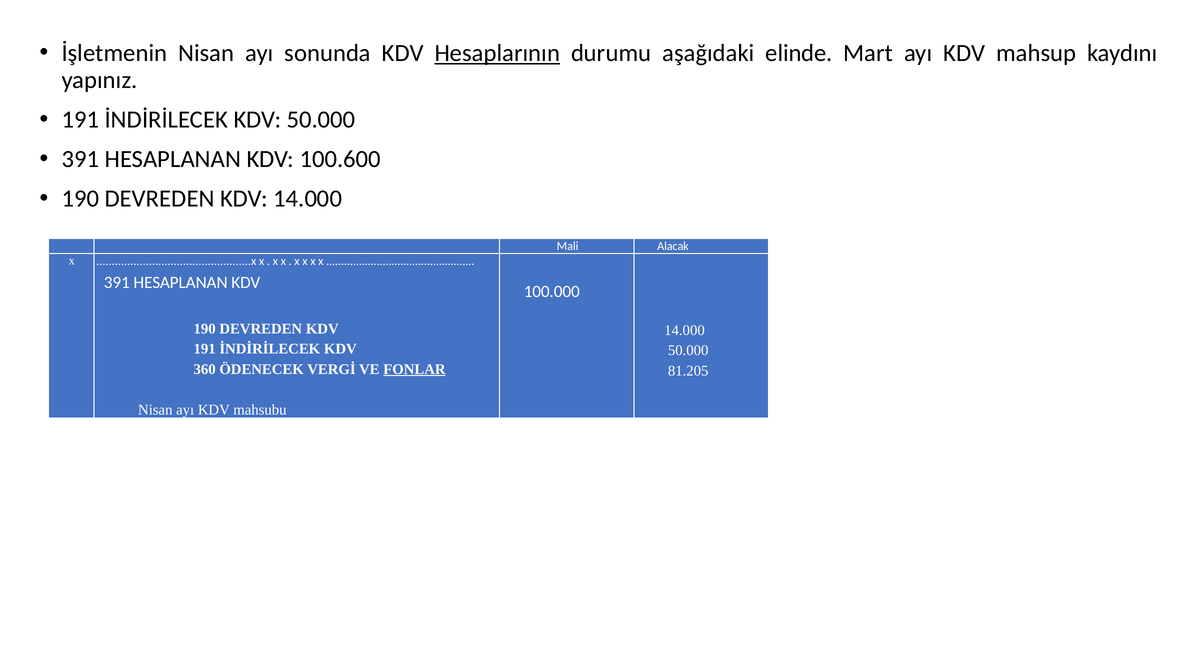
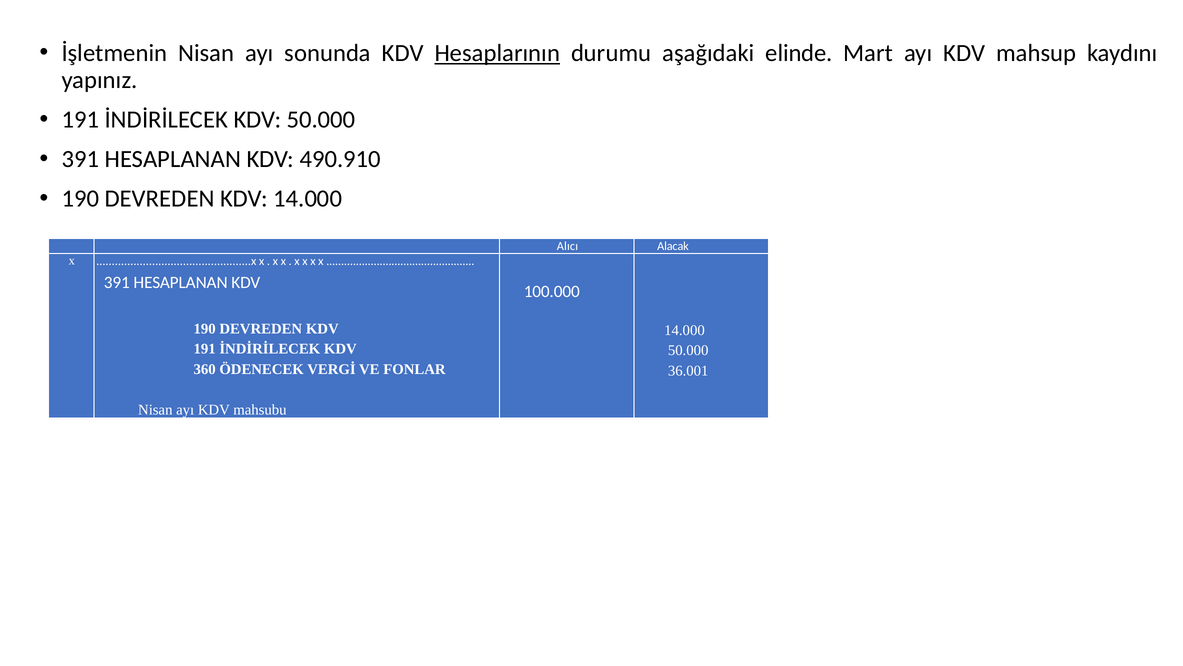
100.600: 100.600 -> 490.910 (340, 159)
Mali: Mali -> Alıcı (567, 246)
FONLAR underline: present -> none (414, 369)
81.205: 81.205 -> 36.001 (688, 370)
